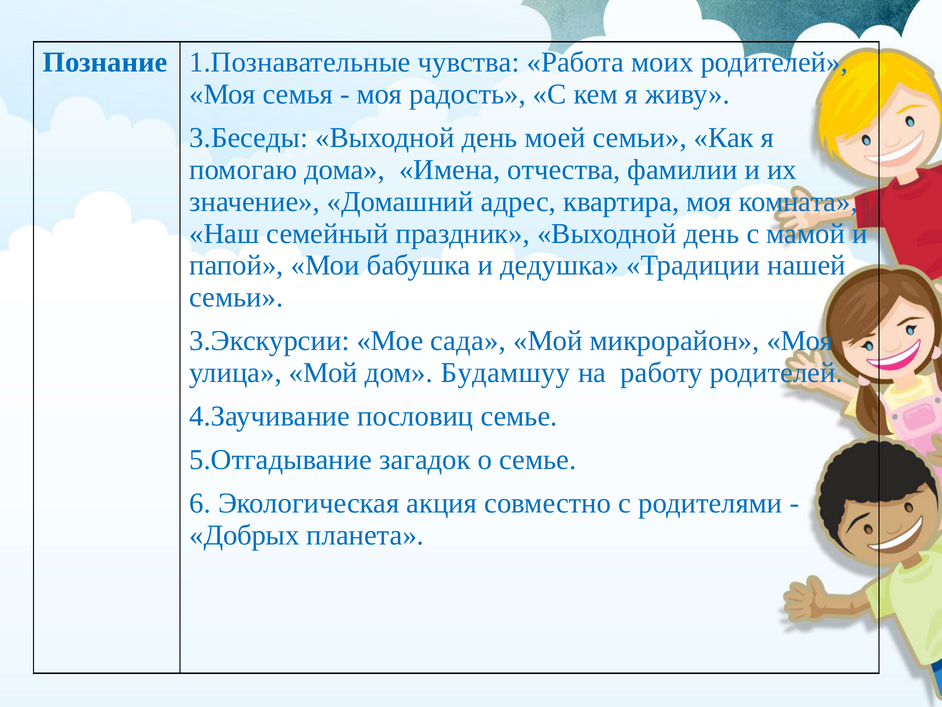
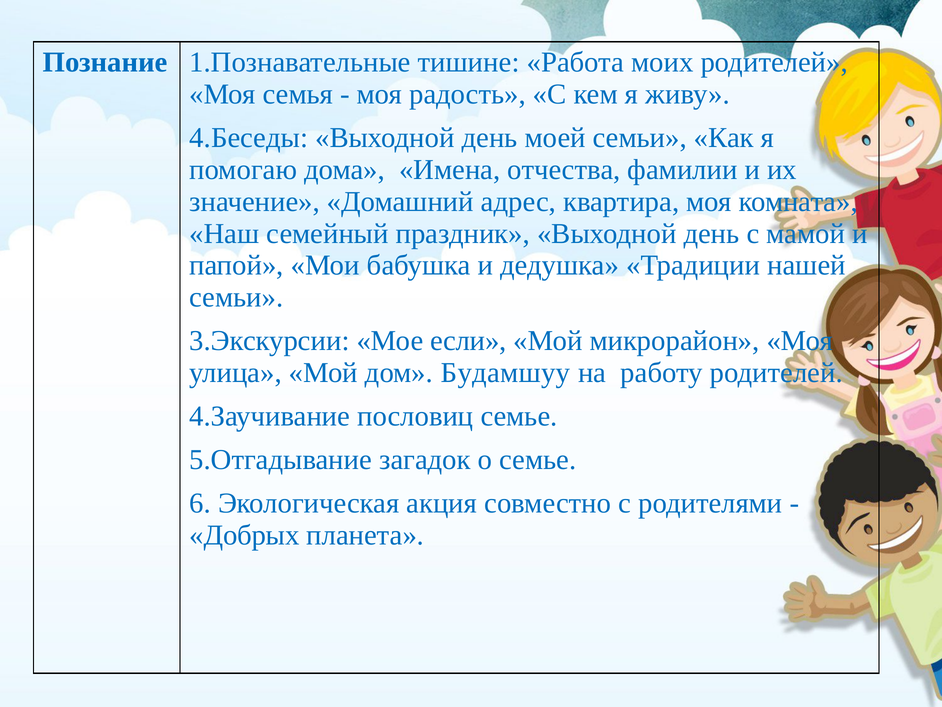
чувства: чувства -> тишине (469, 62)
3.Беседы: 3.Беседы -> 4.Беседы (249, 138)
сада: сада -> если (468, 341)
